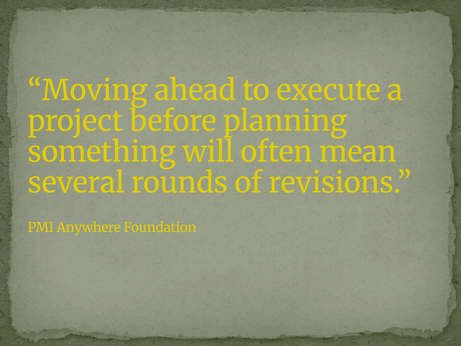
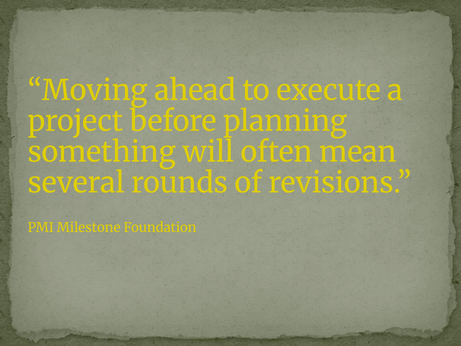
Anywhere: Anywhere -> Milestone (89, 227)
